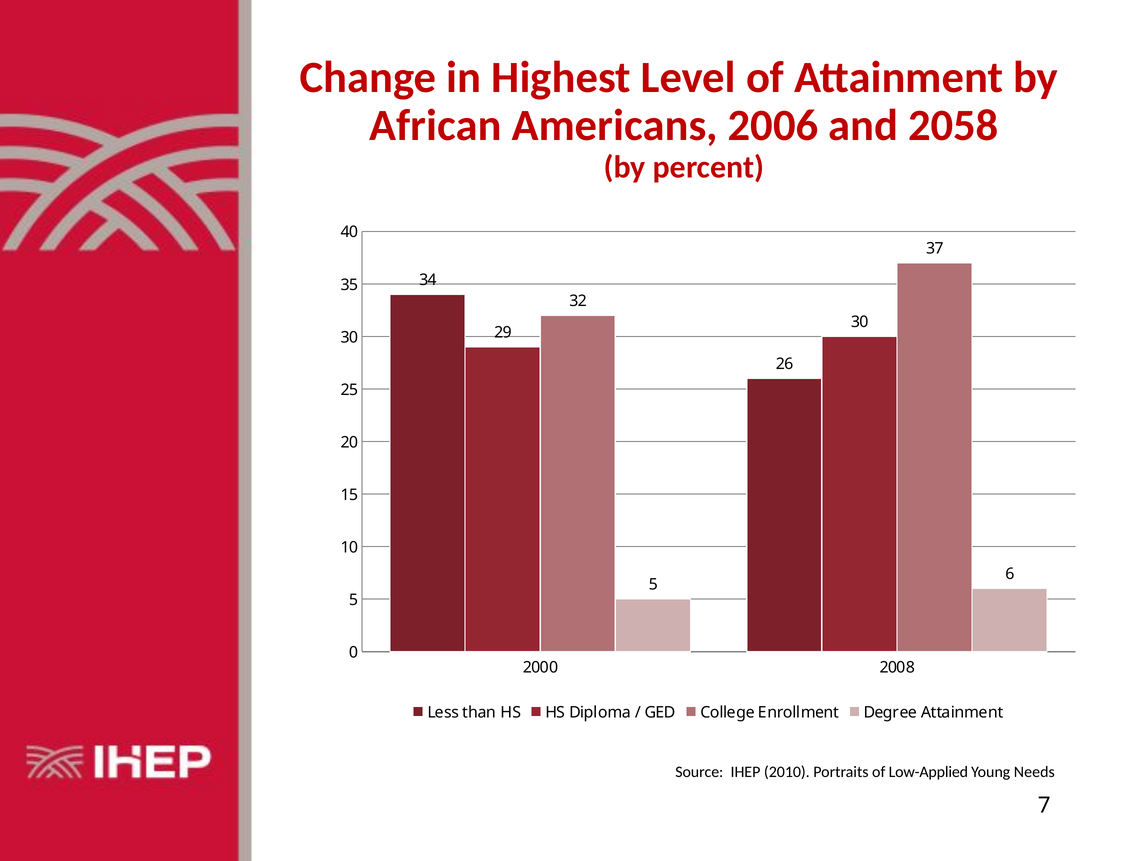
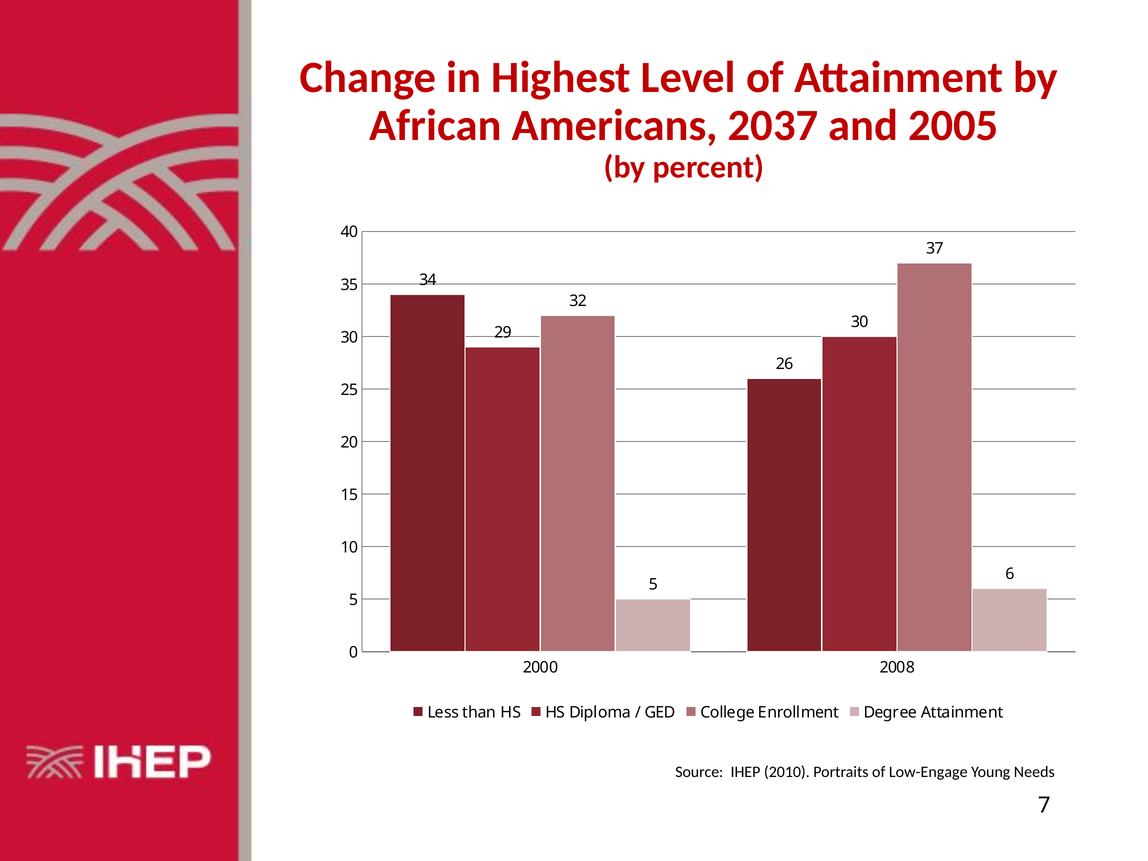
2006: 2006 -> 2037 (773, 126)
2058: 2058 -> 2005 (953, 126)
Low-Applied: Low-Applied -> Low-Engage (928, 772)
